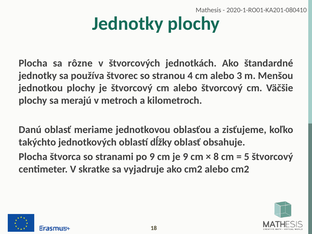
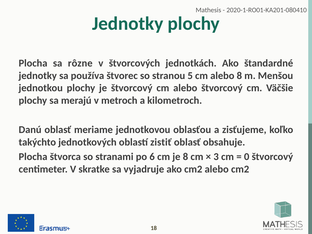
4: 4 -> 5 (190, 76)
alebo 3: 3 -> 8 (239, 76)
dĺžky: dĺžky -> zistiť (161, 142)
po 9: 9 -> 6 (152, 157)
je 9: 9 -> 8 (185, 157)
8: 8 -> 3 (216, 157)
5: 5 -> 0 (247, 157)
